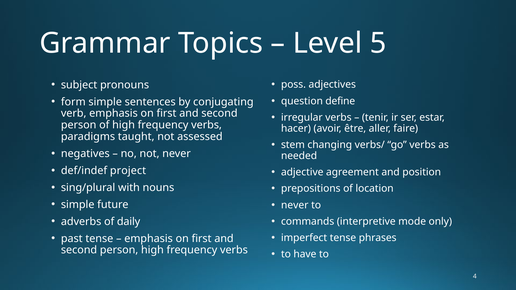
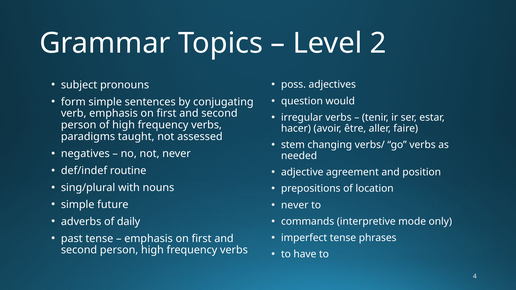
5: 5 -> 2 (378, 43)
define: define -> would (340, 101)
project: project -> routine (128, 171)
